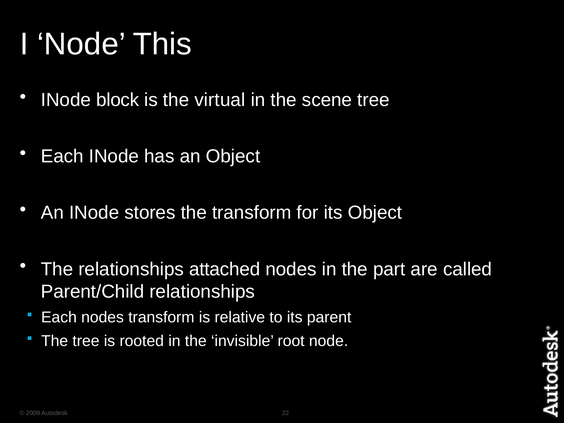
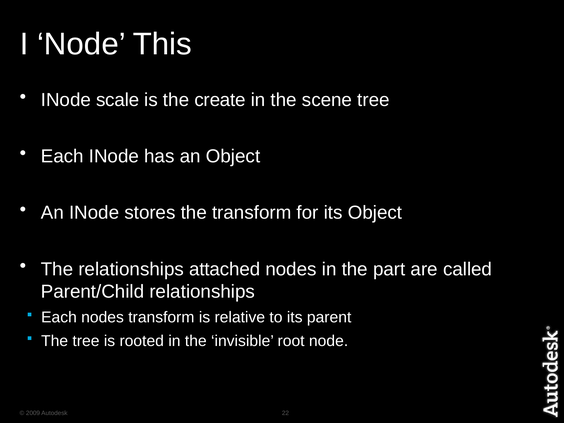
block: block -> scale (118, 100)
virtual: virtual -> create (220, 100)
